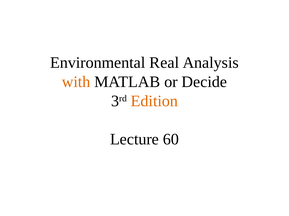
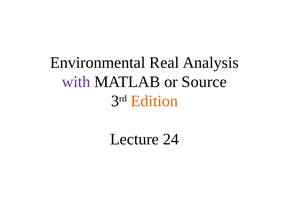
with colour: orange -> purple (76, 82)
Decide: Decide -> Source (204, 82)
60: 60 -> 24 (171, 140)
